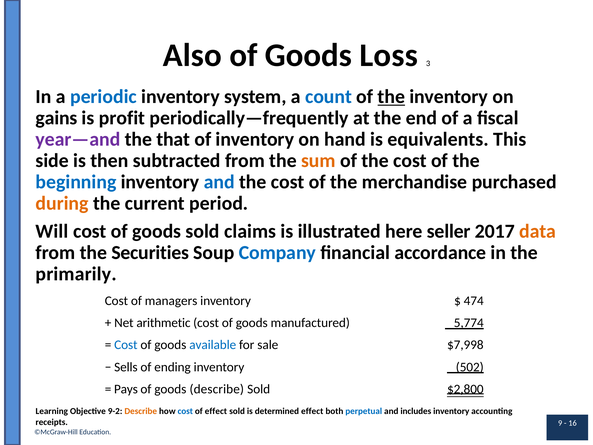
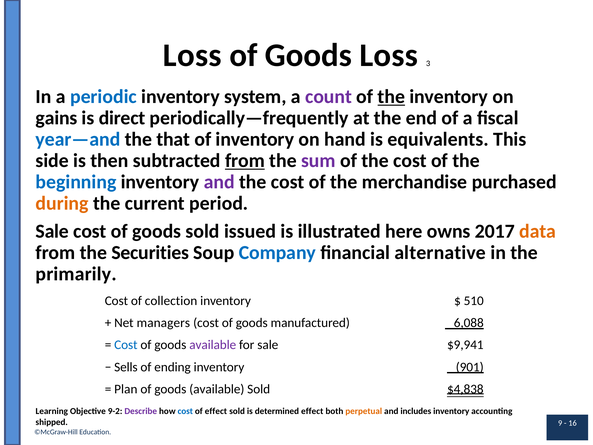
Also: Also -> Loss (192, 55)
count colour: blue -> purple (329, 97)
profit: profit -> direct (122, 118)
year—and colour: purple -> blue (78, 139)
from underline: none -> present (245, 161)
sum colour: orange -> purple (318, 161)
and colour: blue -> purple (219, 182)
Will: Will -> Sale (52, 231)
claims: claims -> issued (250, 231)
seller: seller -> owns (449, 231)
accordance: accordance -> alternative (440, 252)
managers: managers -> collection (171, 301)
474: 474 -> 510 (474, 301)
arithmetic: arithmetic -> managers (163, 323)
5,774: 5,774 -> 6,088 (469, 323)
available colour: blue -> purple (213, 345)
$7,998: $7,998 -> $9,941 (465, 345)
502: 502 -> 901 (470, 367)
Pays: Pays -> Plan (126, 389)
describe: describe -> available (217, 389)
$2,800: $2,800 -> $4,838 (465, 389)
Describe colour: orange -> purple (141, 411)
perpetual colour: blue -> orange (364, 411)
receipts: receipts -> shipped (52, 422)
